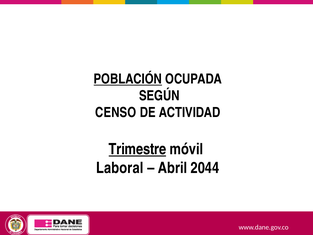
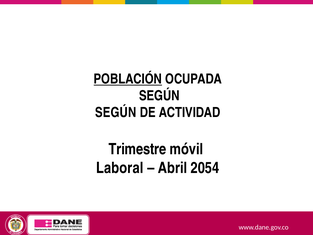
CENSO: CENSO -> SEGÚN (116, 112)
Trimestre underline: present -> none (137, 149)
2044: 2044 -> 2054 (205, 168)
